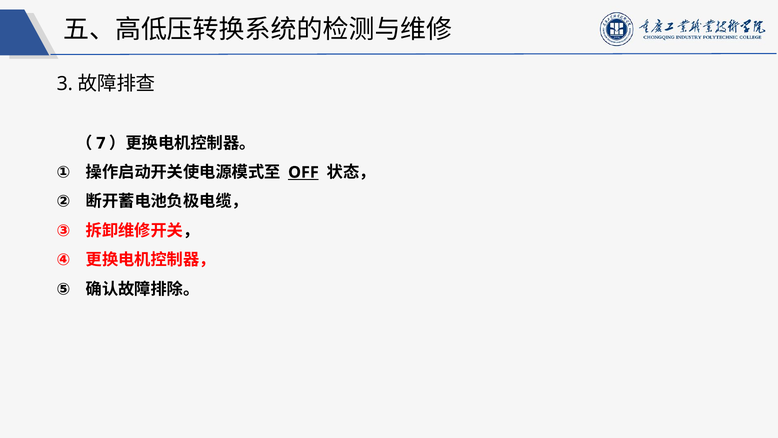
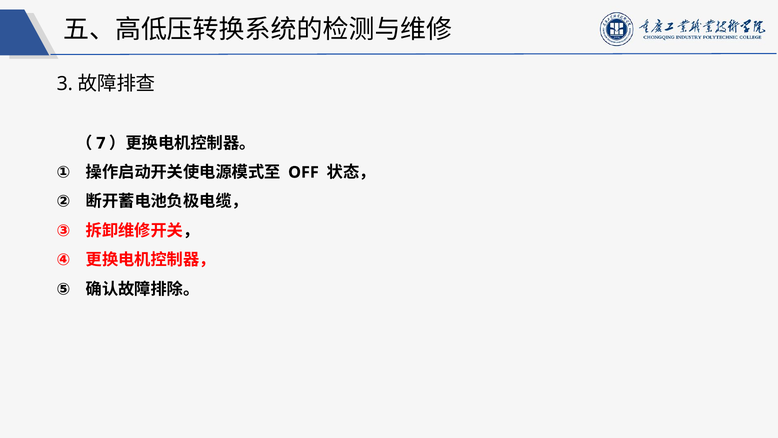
OFF underline: present -> none (303, 172)
